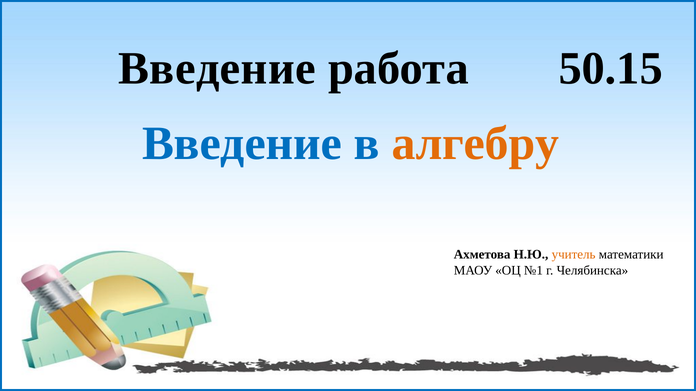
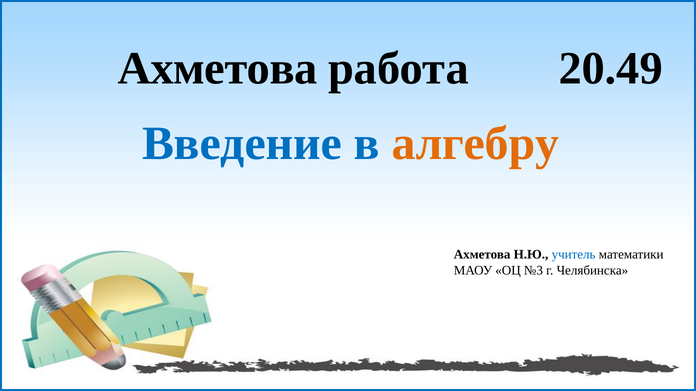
Введение: Введение -> Ахметова (217, 69)
50.15: 50.15 -> 20.49 (611, 69)
учитель colour: orange -> blue (574, 255)
№1: №1 -> №3 (533, 271)
